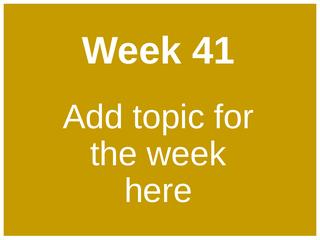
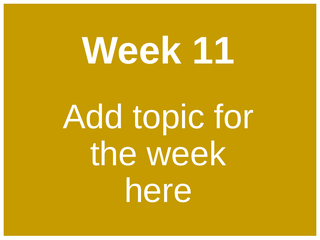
41: 41 -> 11 (213, 51)
